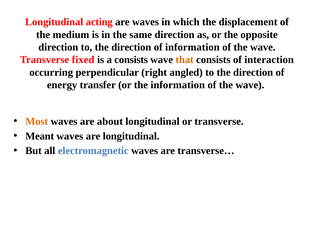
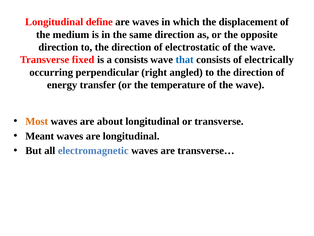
acting: acting -> define (99, 22)
of information: information -> electrostatic (192, 47)
that colour: orange -> blue (185, 60)
interaction: interaction -> electrically (269, 60)
the information: information -> temperature (178, 85)
